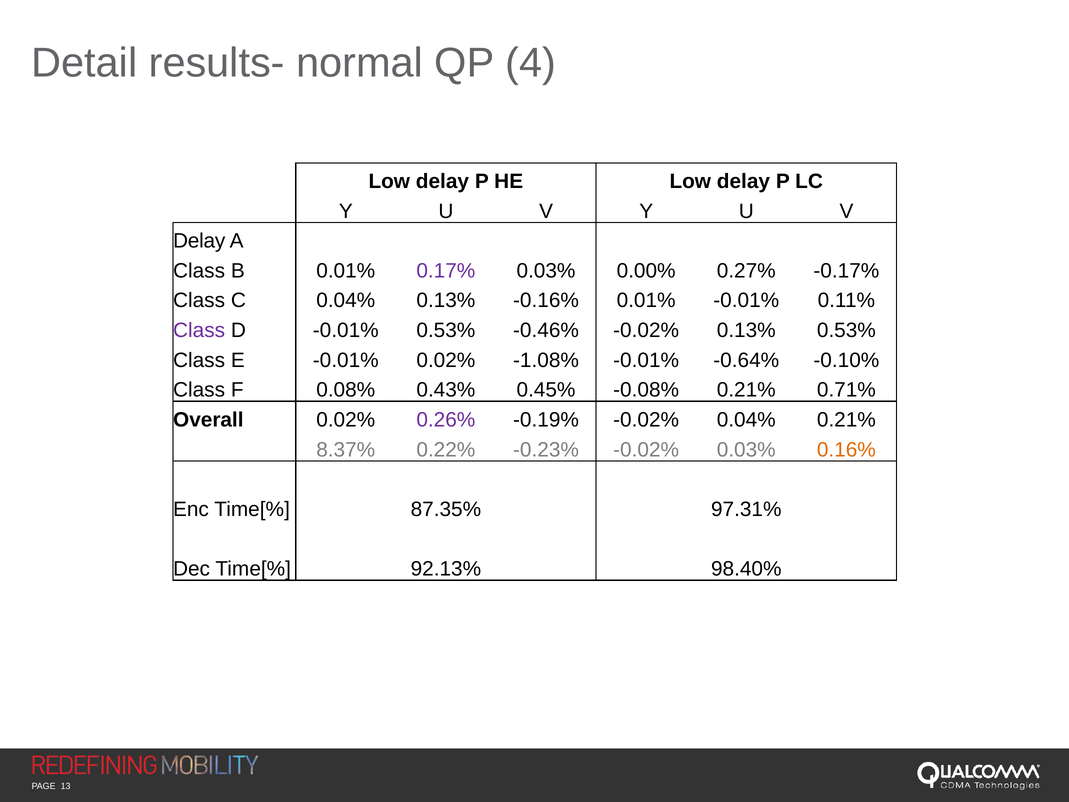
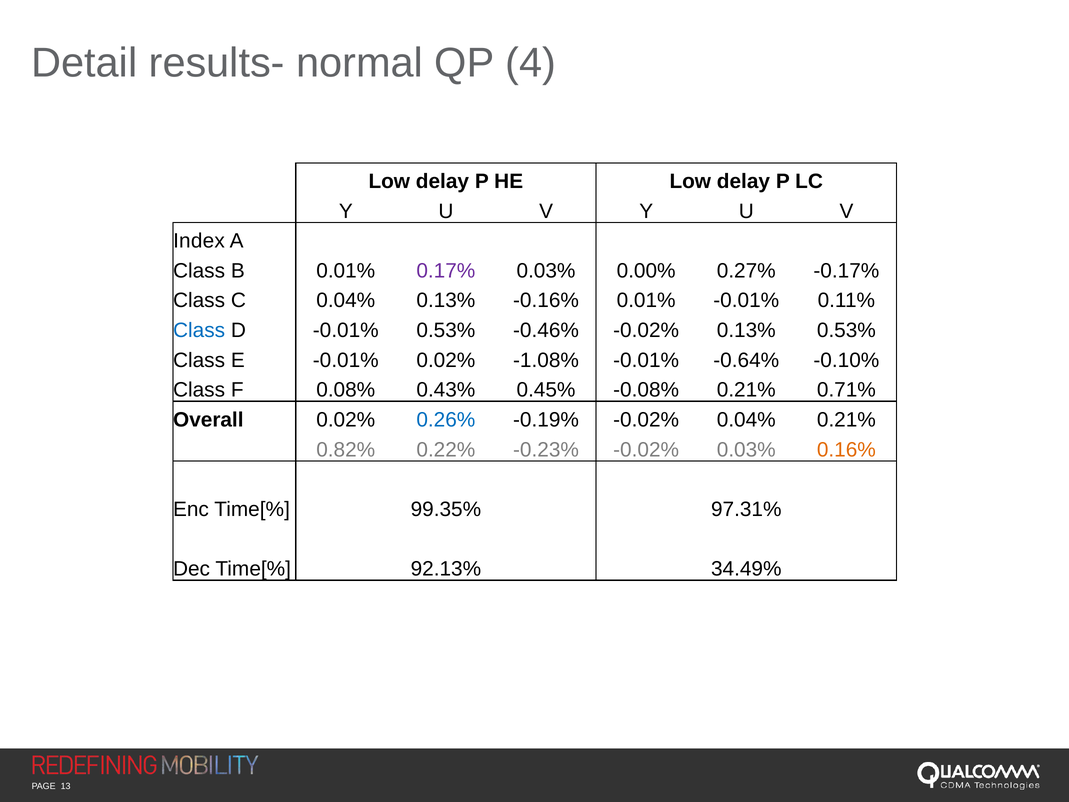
Delay: Delay -> Index (199, 241)
Class colour: purple -> blue (199, 330)
0.26% colour: purple -> blue (446, 420)
8.37%: 8.37% -> 0.82% (346, 450)
87.35%: 87.35% -> 99.35% (446, 509)
98.40%: 98.40% -> 34.49% (746, 569)
